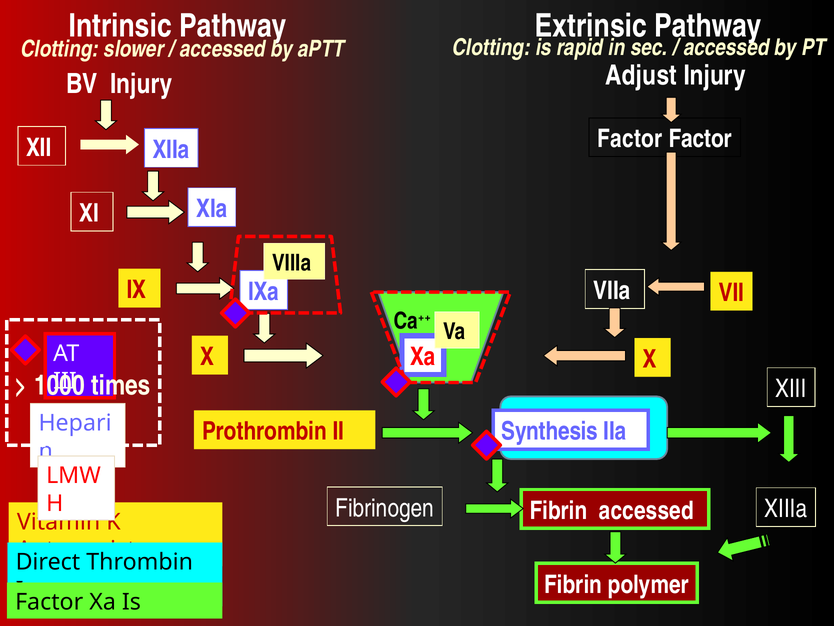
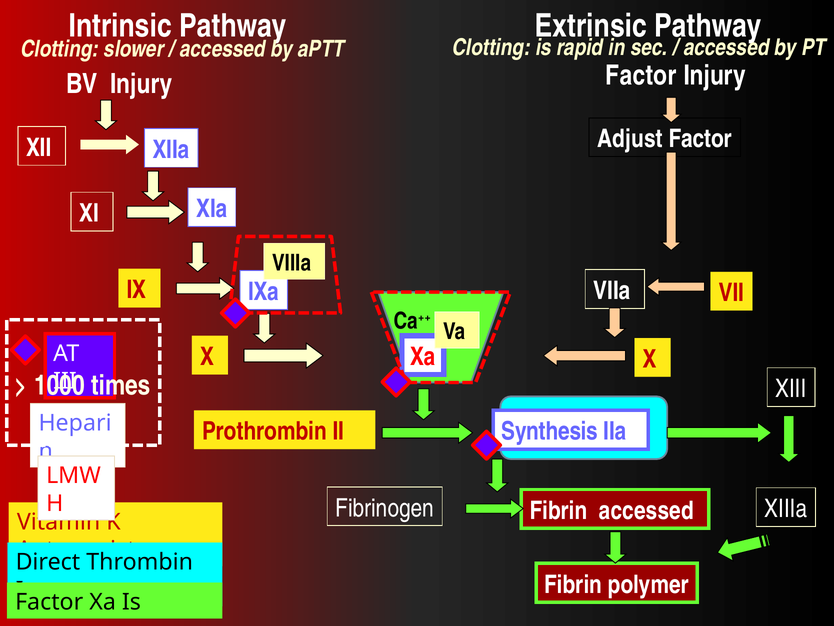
Injury Adjust: Adjust -> Factor (641, 76)
XIIa Factor: Factor -> Adjust (630, 139)
